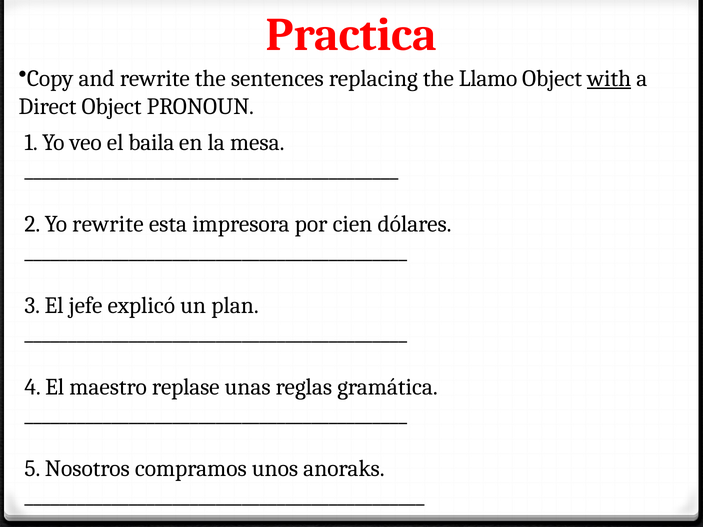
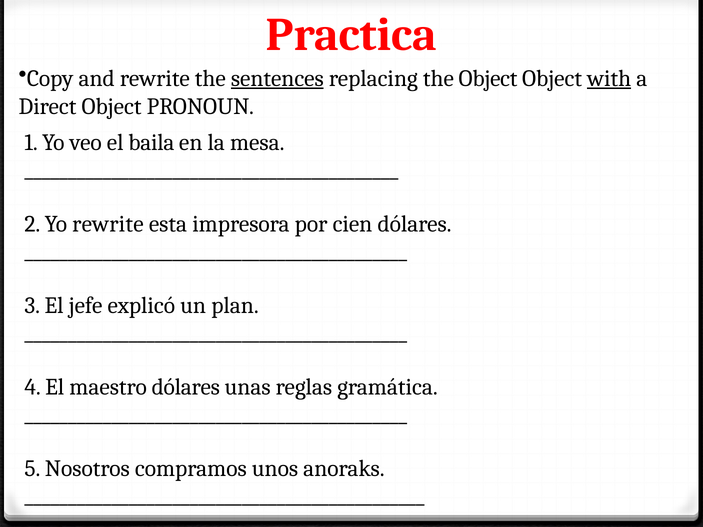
sentences underline: none -> present (277, 78)
the Llamo: Llamo -> Object (488, 78)
maestro replase: replase -> dólares (186, 387)
